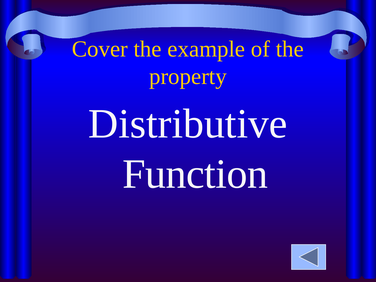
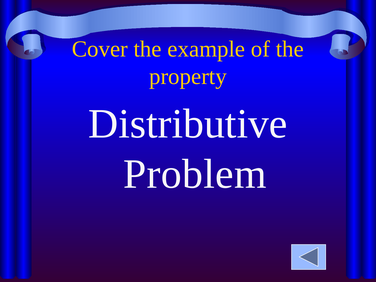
Function: Function -> Problem (195, 174)
